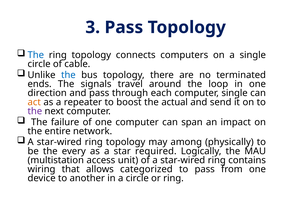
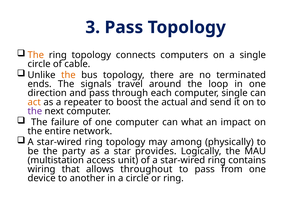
The colour: blue -> orange (36, 55)
the colour: blue -> orange (68, 75)
span: span -> what (192, 122)
every: every -> party (74, 151)
required: required -> provides (156, 151)
categorized: categorized -> throughout (146, 169)
